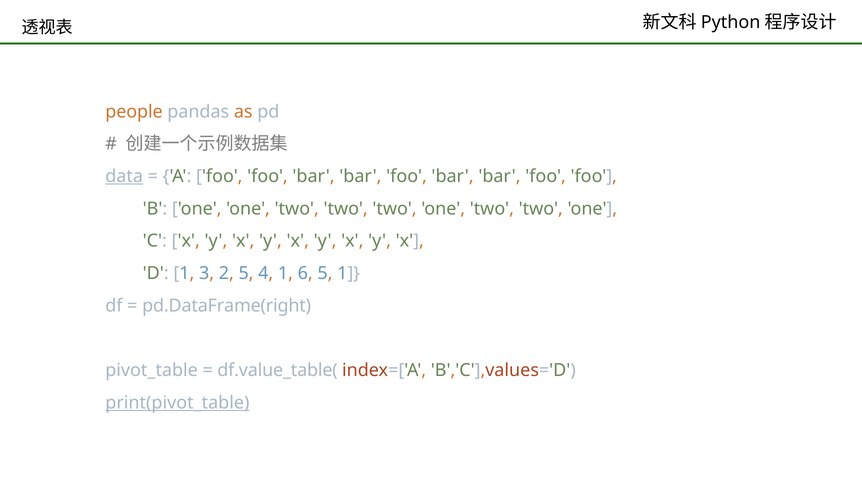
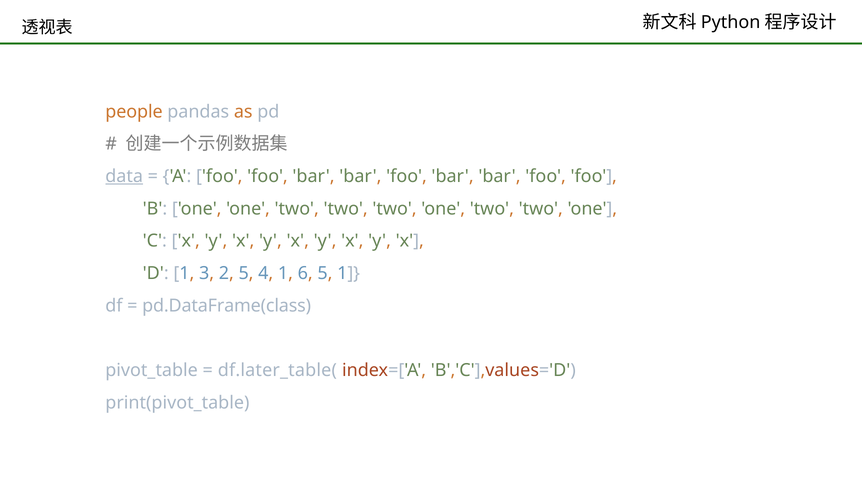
pd.DataFrame(right: pd.DataFrame(right -> pd.DataFrame(class (227, 306)
df.value_table(: df.value_table( -> df.later_table( (277, 370)
print(pivot_table underline: present -> none (177, 403)
